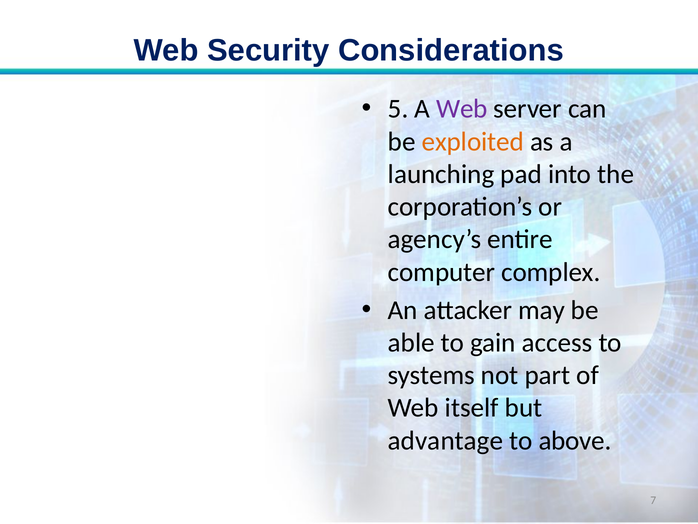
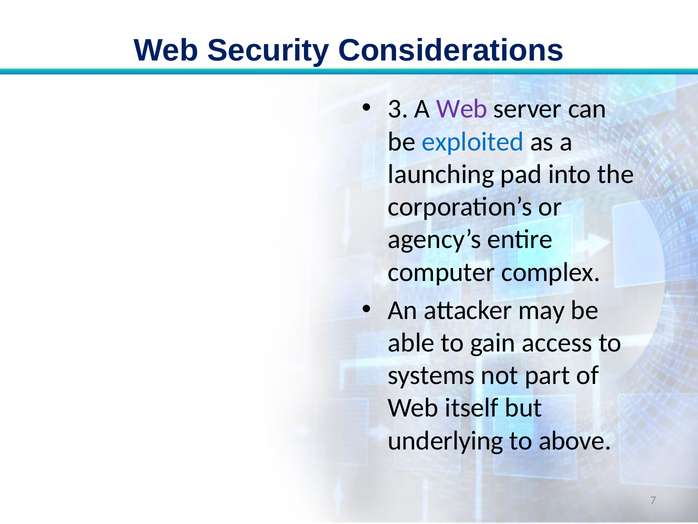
5: 5 -> 3 (398, 109)
exploited colour: orange -> blue (473, 141)
advantage: advantage -> underlying (446, 440)
